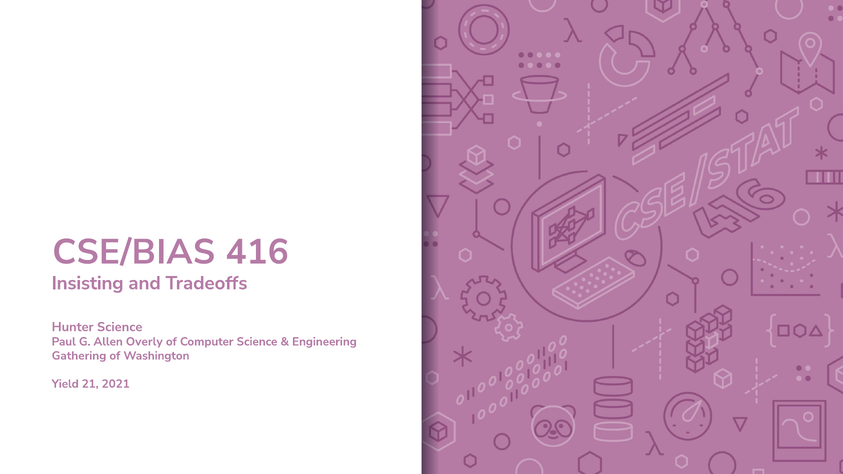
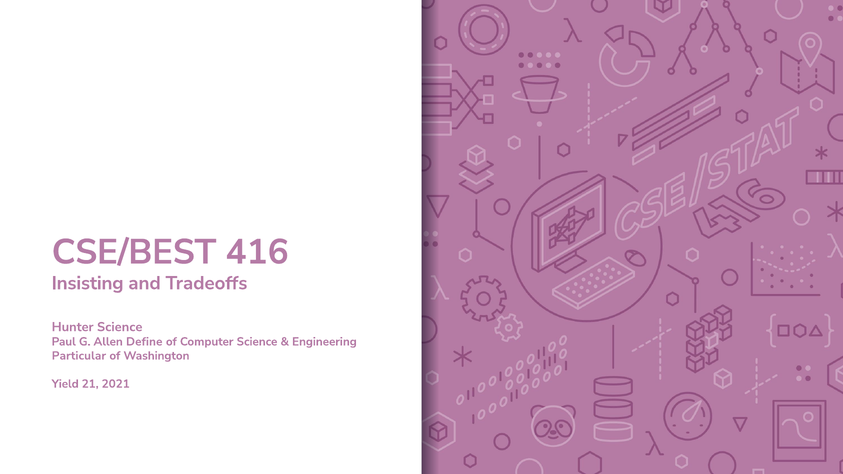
CSE/BIAS: CSE/BIAS -> CSE/BEST (134, 252)
Overly: Overly -> Define (144, 342)
Gathering: Gathering -> Particular (79, 356)
